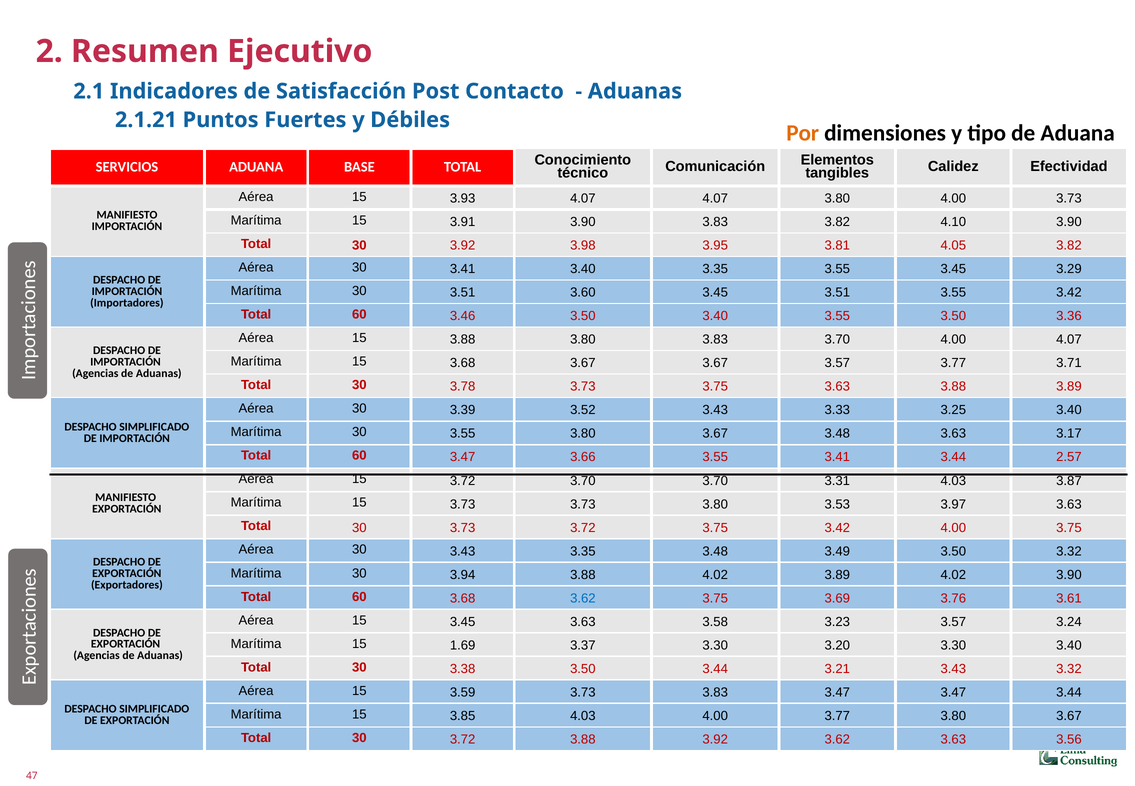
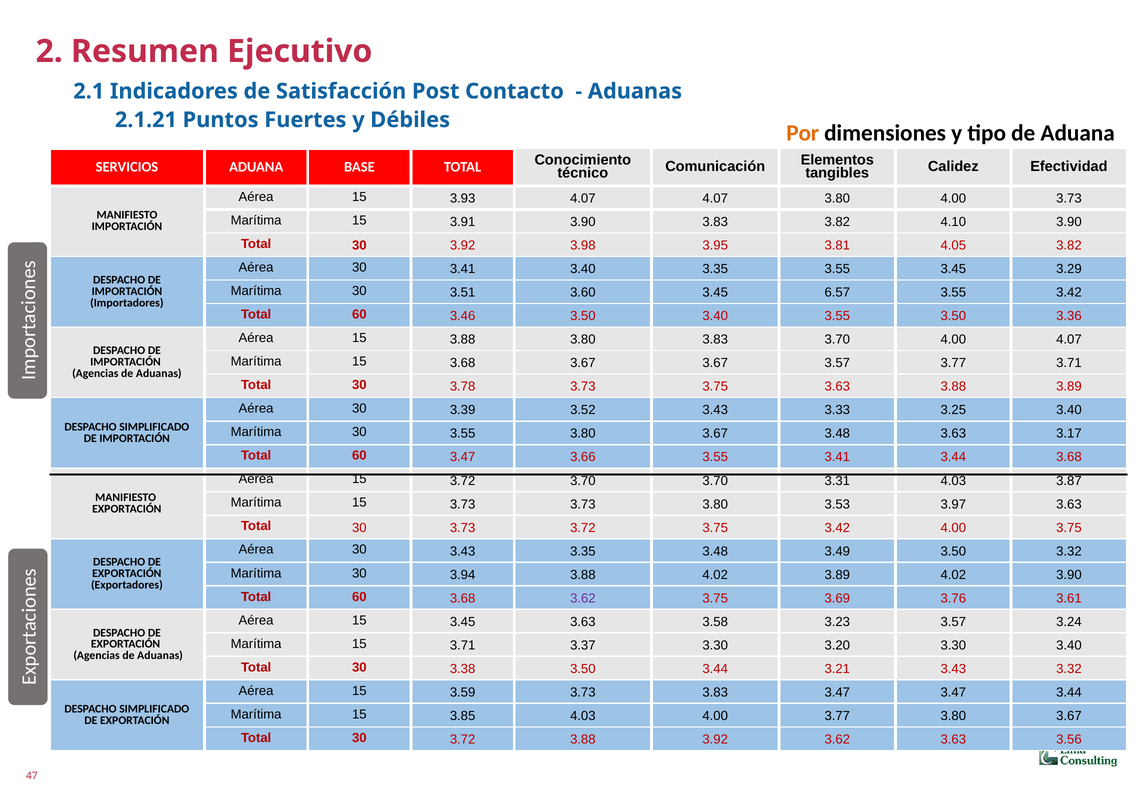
3.45 3.51: 3.51 -> 6.57 (837, 292)
3.44 2.57: 2.57 -> 3.68 (1069, 457)
3.62 colour: blue -> purple (583, 598)
15 1.69: 1.69 -> 3.71 (463, 645)
